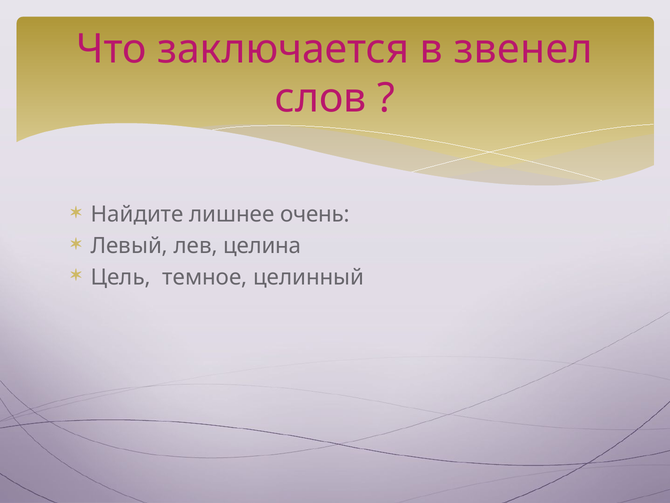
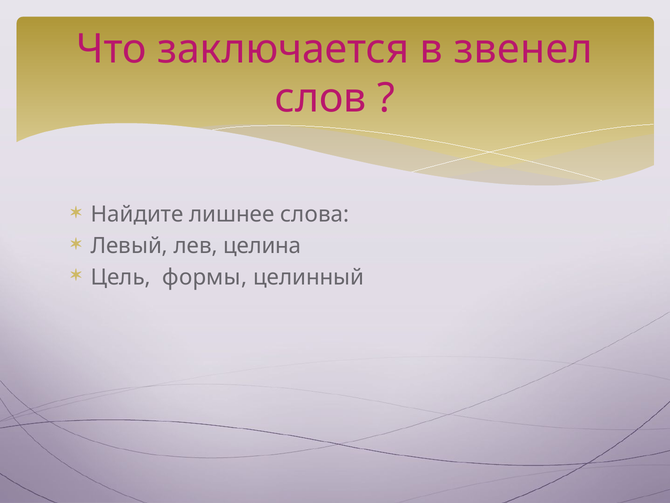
очень: очень -> слова (315, 214)
темное: темное -> формы (205, 277)
